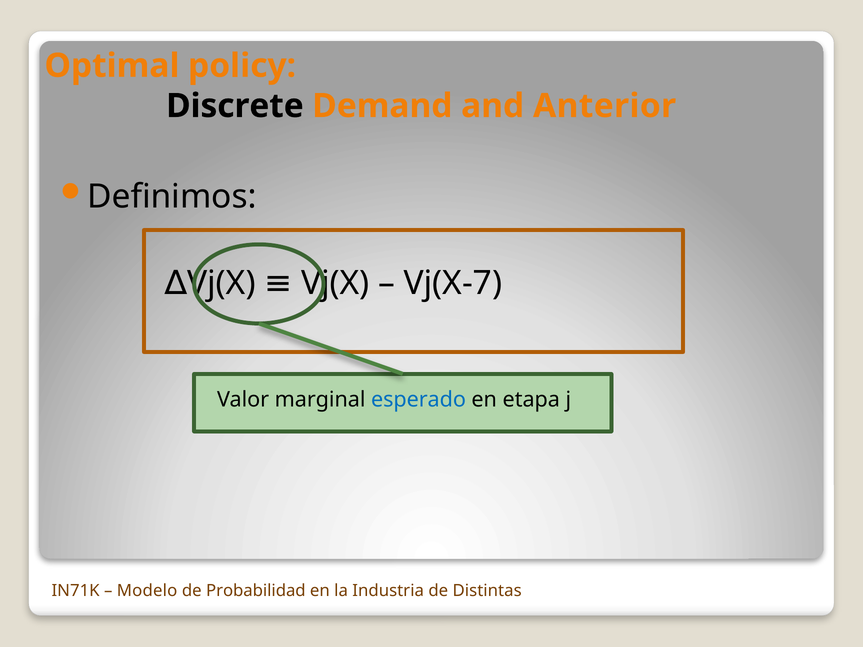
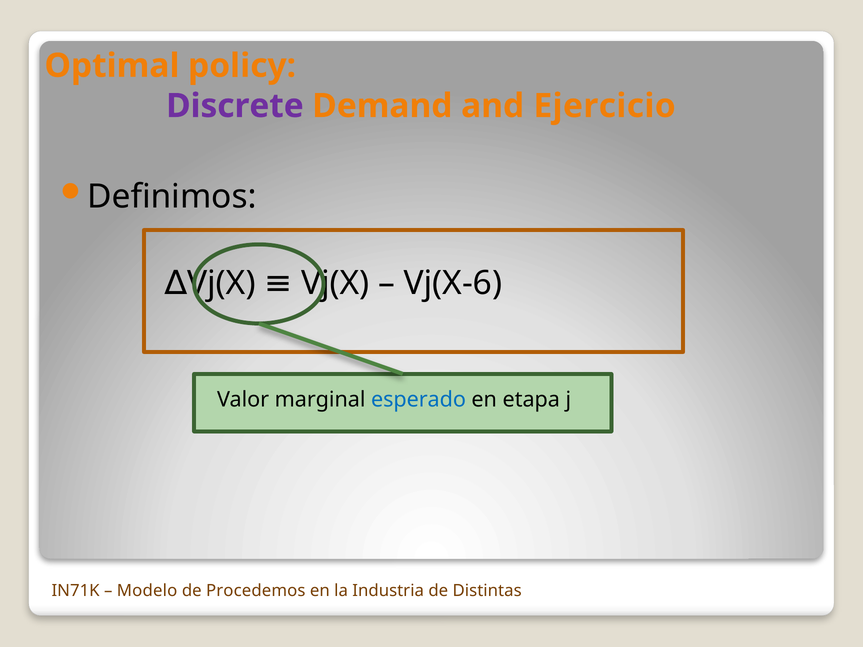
Discrete colour: black -> purple (235, 106)
Anterior: Anterior -> Ejercicio (605, 106)
Vj(X-7: Vj(X-7 -> Vj(X-6 (453, 283)
Probabilidad: Probabilidad -> Procedemos (256, 591)
